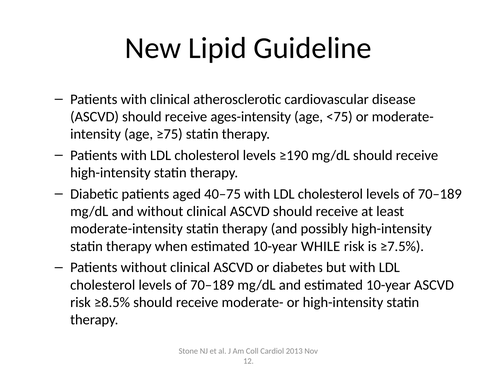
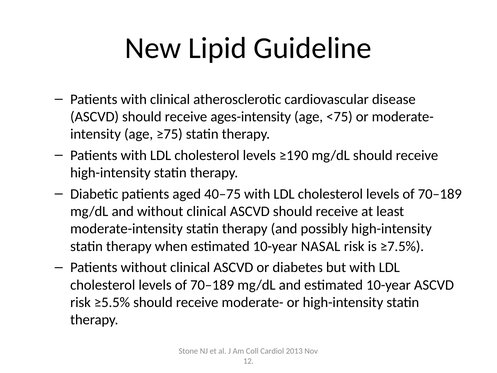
WHILE: WHILE -> NASAL (321, 246)
≥8.5%: ≥8.5% -> ≥5.5% (112, 302)
